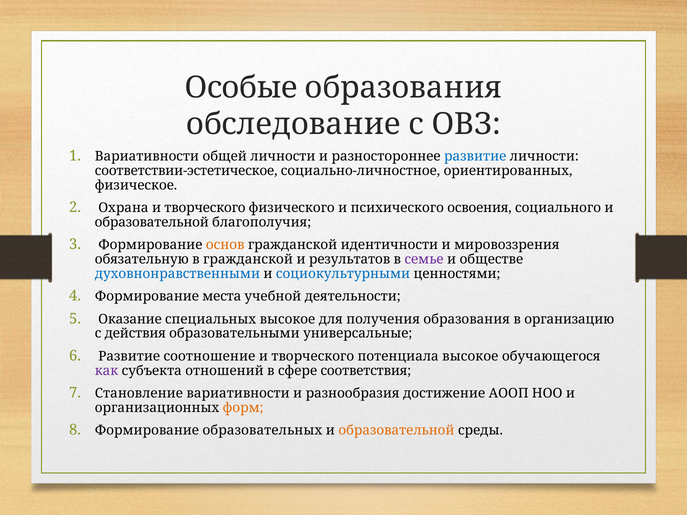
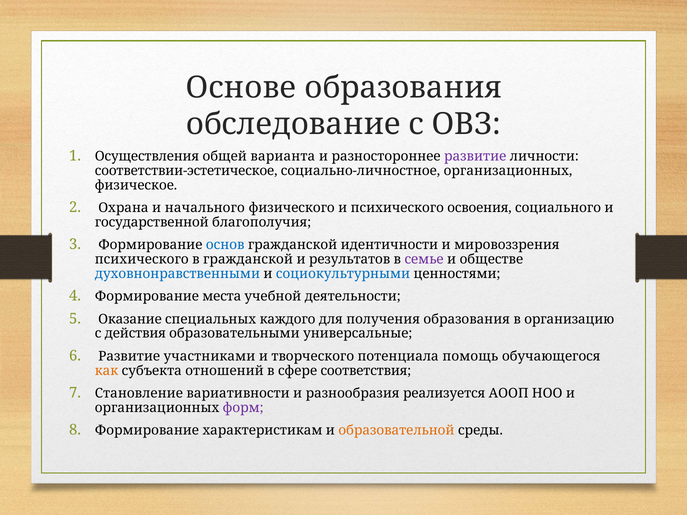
Особые: Особые -> Основе (241, 88)
Вариативности: Вариативности -> Осуществления (147, 156)
общей личности: личности -> варианта (283, 156)
развитие colour: blue -> purple (475, 156)
социально-личностное ориентированных: ориентированных -> организационных (508, 171)
Охрана и творческого: творческого -> начального (205, 208)
образовательной: образовательной -> государственной (152, 222)
основ colour: orange -> blue (225, 245)
обязательную: обязательную -> психического (142, 260)
специальных высокое: высокое -> каждого (288, 319)
соотношение: соотношение -> участниками (209, 356)
потенциала высокое: высокое -> помощь (470, 356)
как colour: purple -> orange (107, 371)
достижение: достижение -> реализуется (444, 394)
форм colour: orange -> purple (243, 408)
образовательных: образовательных -> характеристикам (262, 431)
